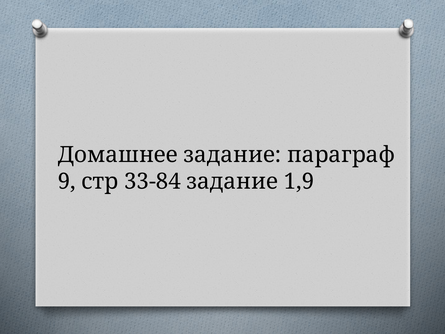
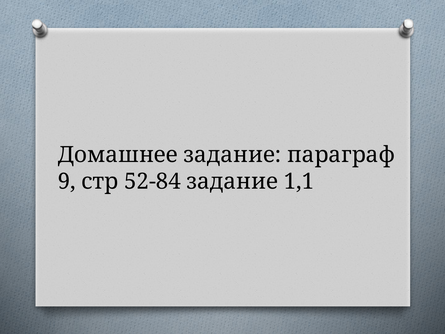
33-84: 33-84 -> 52-84 (152, 181)
1,9: 1,9 -> 1,1 (299, 181)
